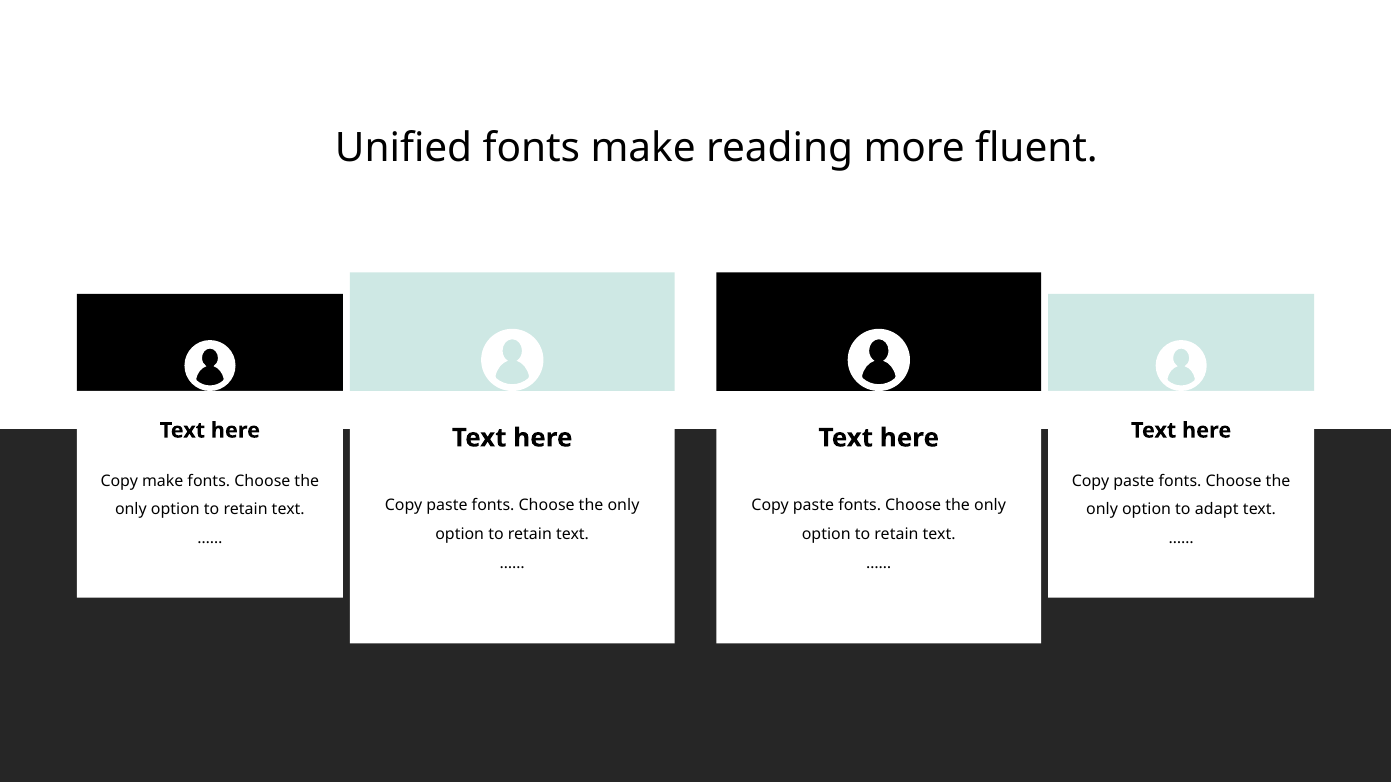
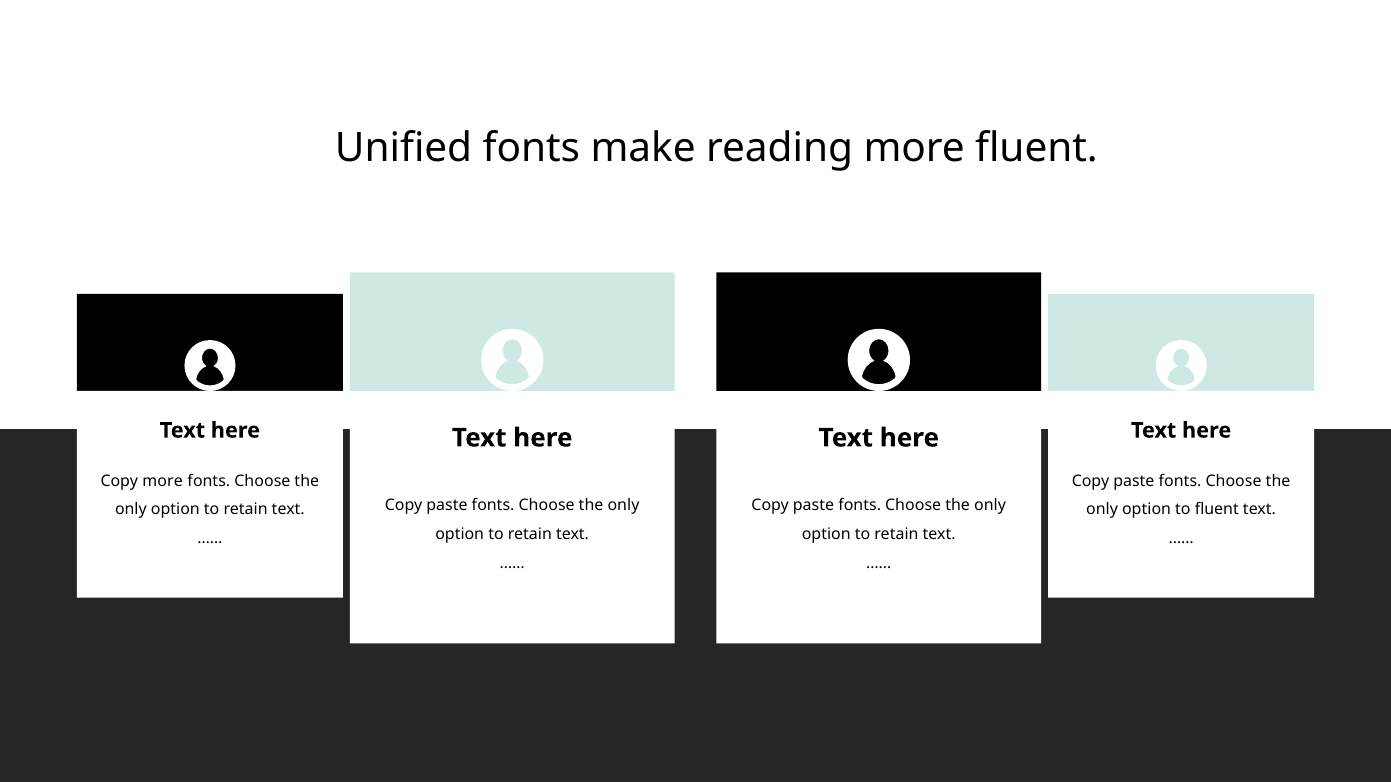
Copy make: make -> more (163, 481)
to adapt: adapt -> fluent (1217, 510)
